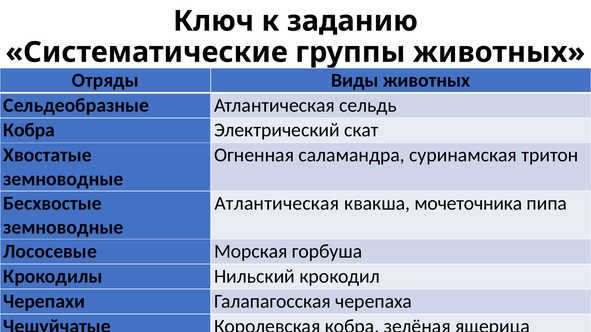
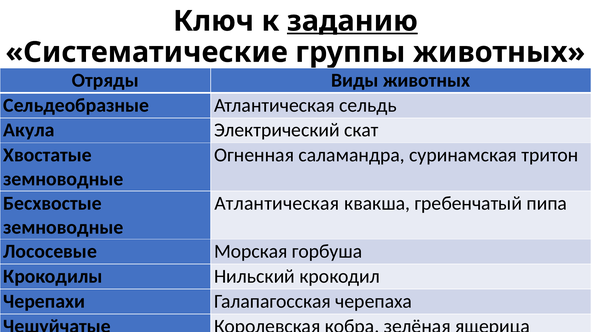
заданию underline: none -> present (352, 21)
Кобра: Кобра -> Акула (29, 130)
мочеточника: мочеточника -> гребенчатый (468, 203)
